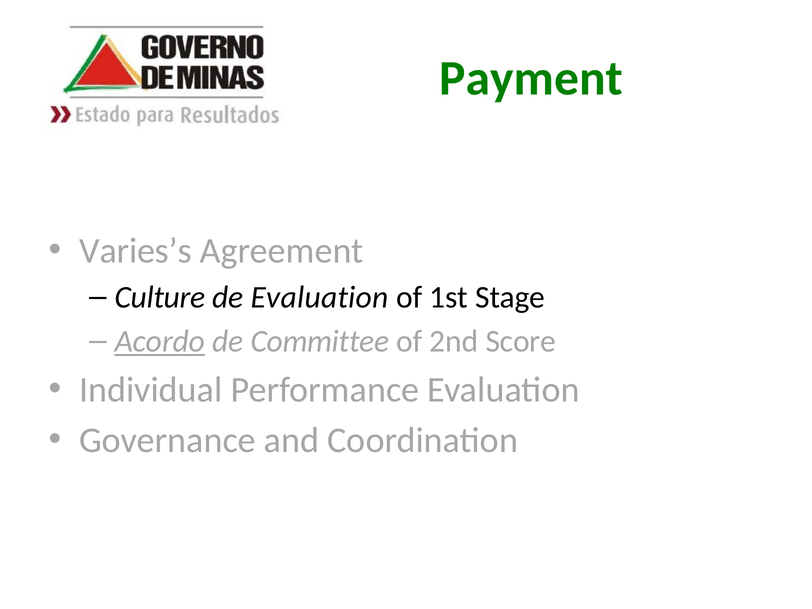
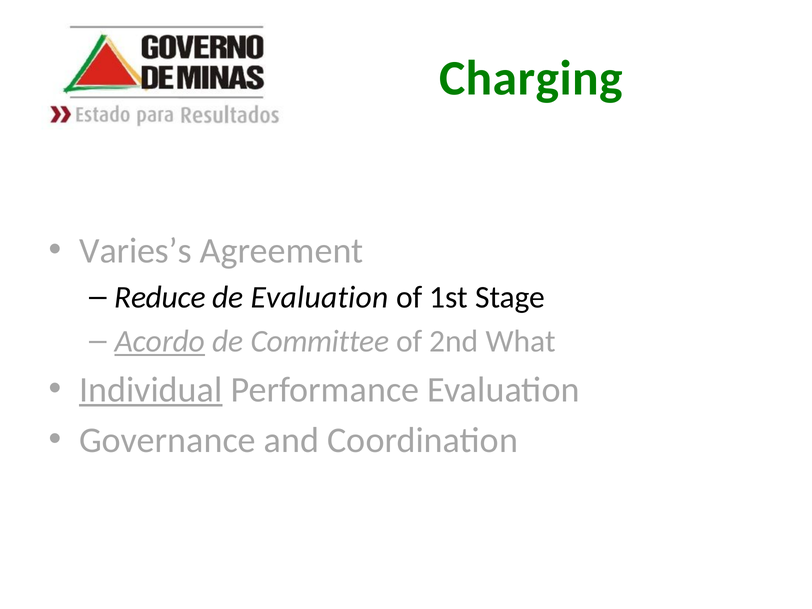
Payment: Payment -> Charging (531, 79)
Culture: Culture -> Reduce (160, 297)
Score: Score -> What (521, 342)
Individual underline: none -> present (151, 390)
